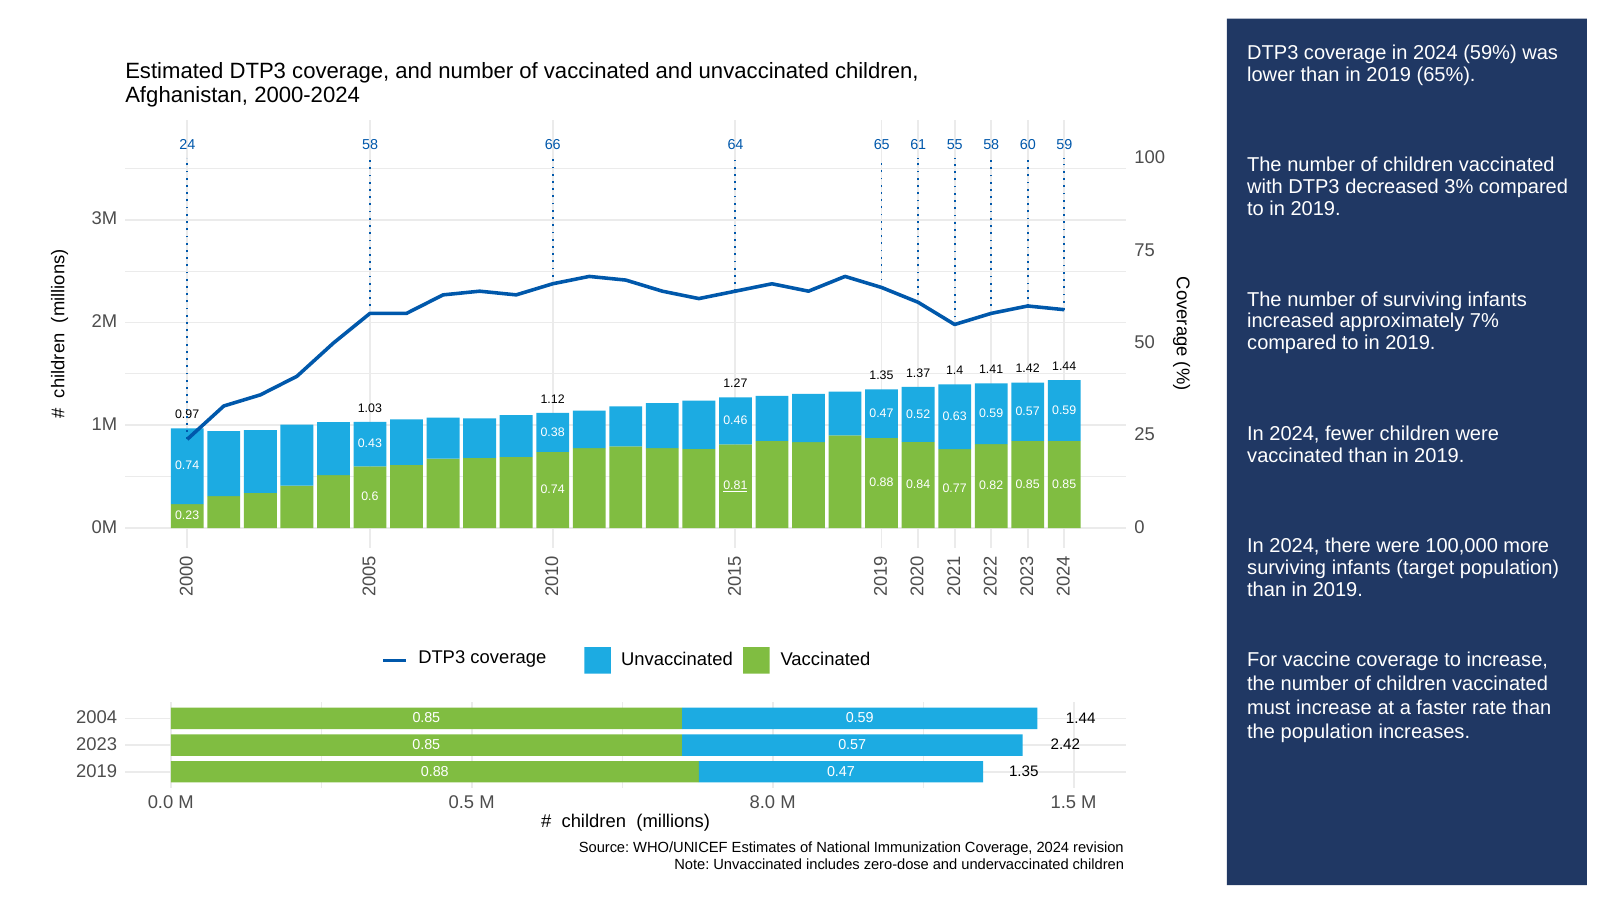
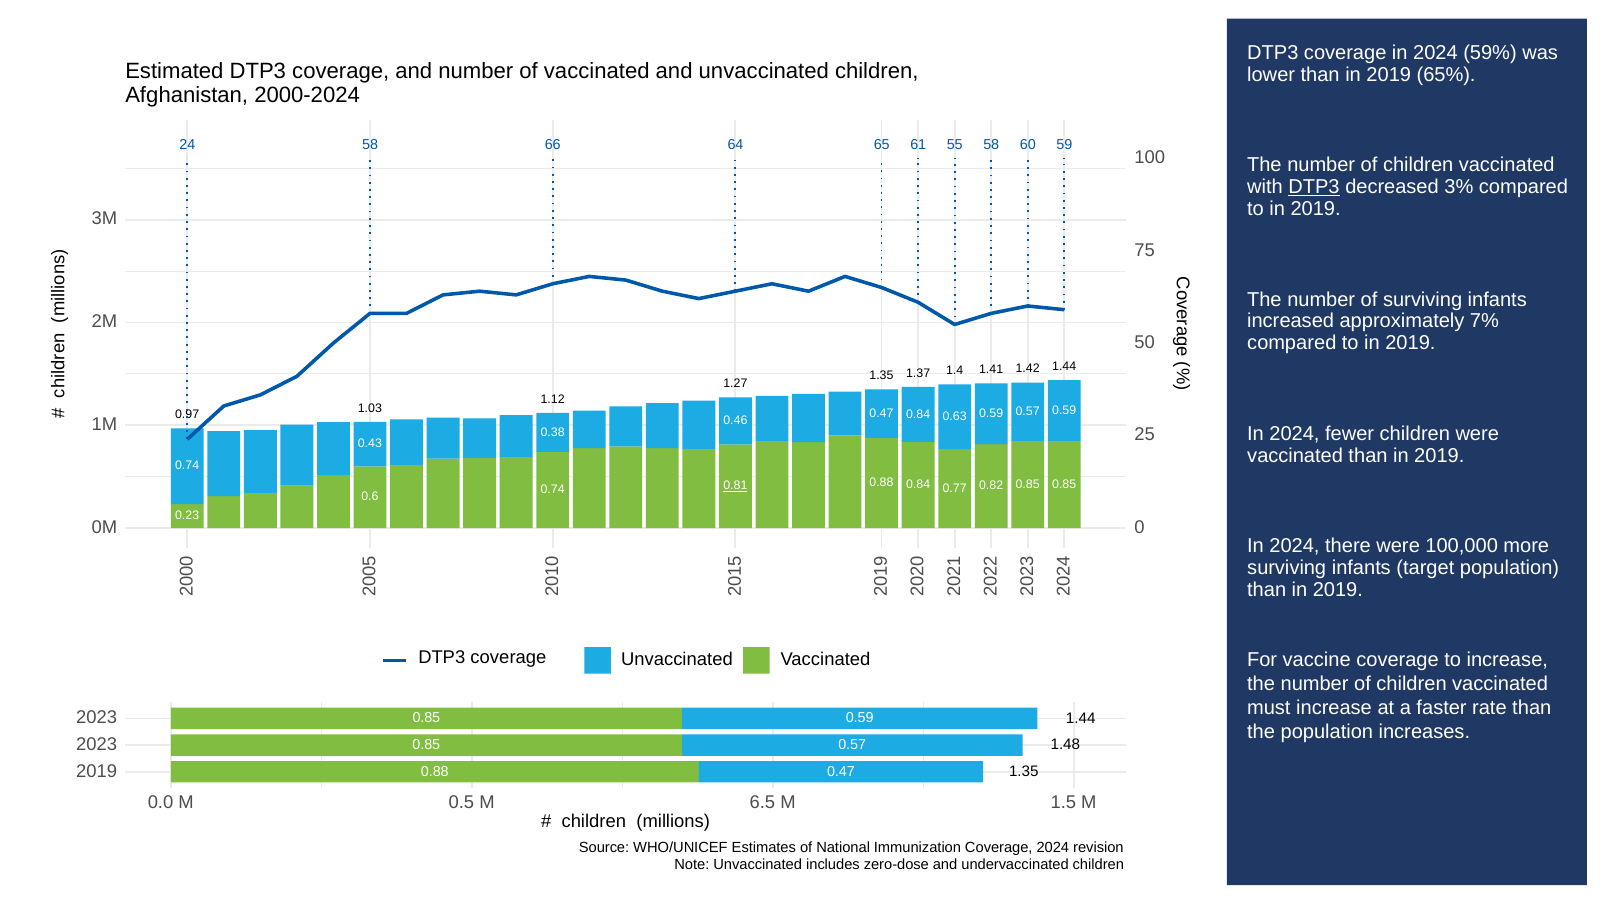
DTP3 underline: none -> present (1314, 187)
0.52: 0.52 -> 0.84 (918, 414)
2004: 2004 -> 2023 (97, 718)
2.42: 2.42 -> 1.48 (1065, 745)
8.0: 8.0 -> 6.5 (762, 802)
